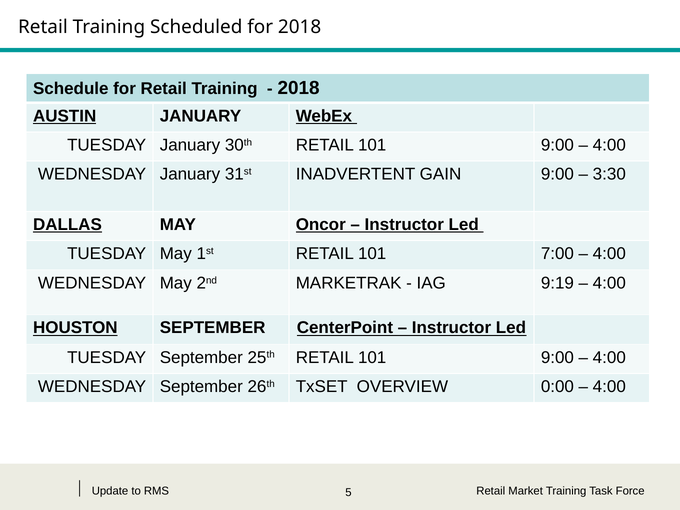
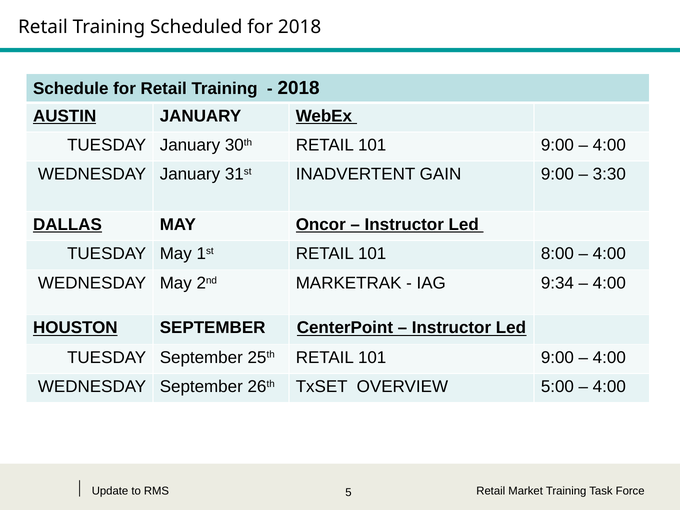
7:00: 7:00 -> 8:00 (557, 254)
9:19: 9:19 -> 9:34 (557, 283)
0:00: 0:00 -> 5:00 (557, 387)
